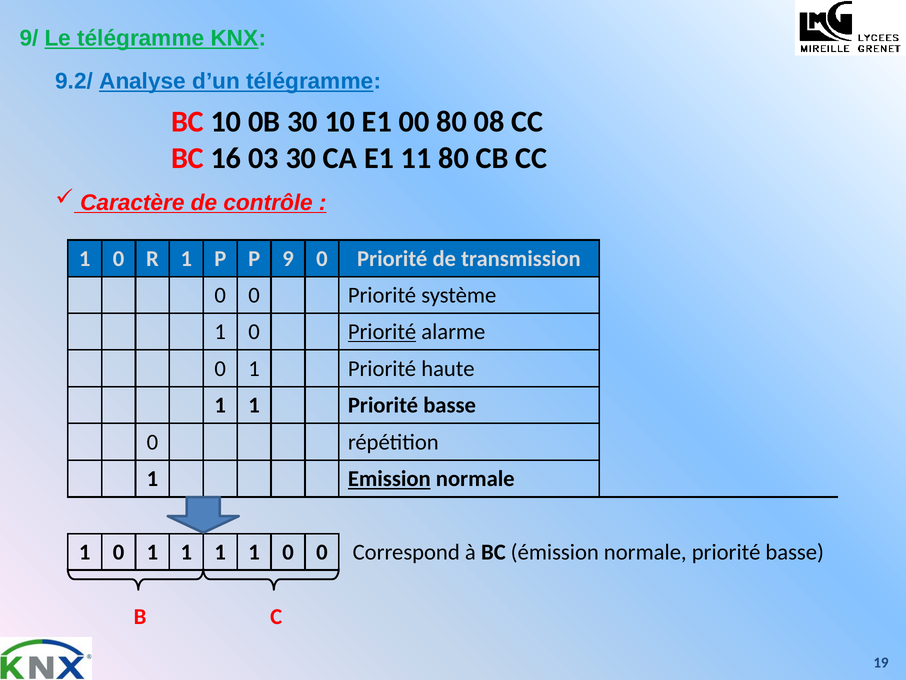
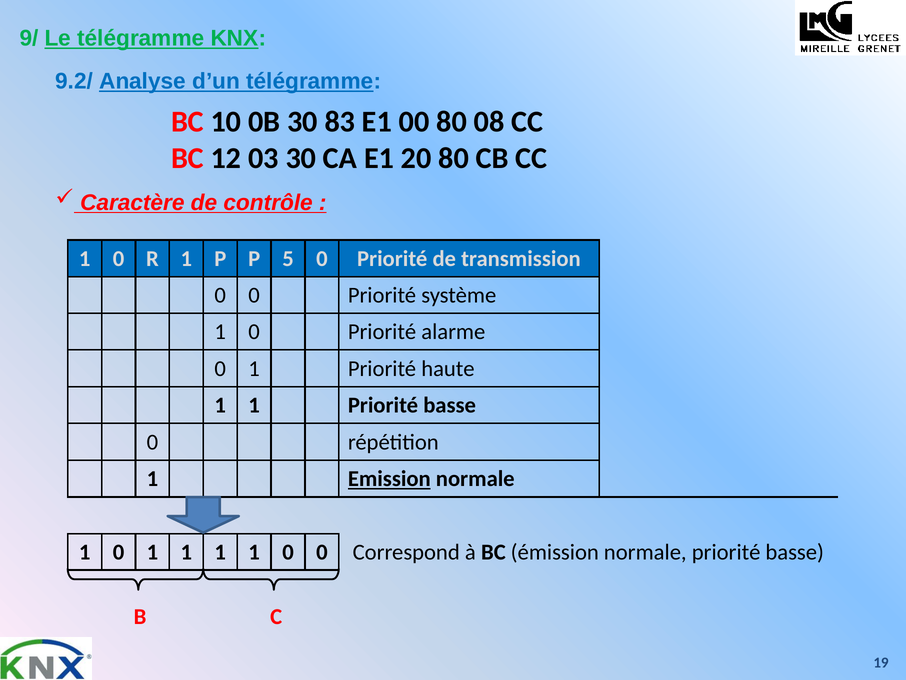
30 10: 10 -> 83 (340, 122)
16: 16 -> 12 (226, 158)
11: 11 -> 20 (416, 158)
9: 9 -> 5 (288, 259)
Priorité underline: present -> none (382, 332)
